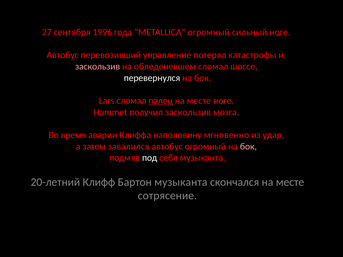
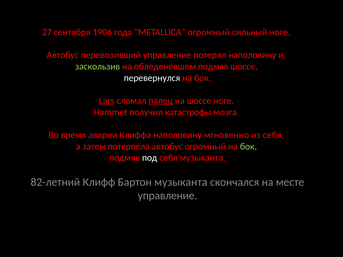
1996: 1996 -> 1906 (102, 32)
потерял катастрофы: катастрофы -> наполовину (252, 55)
заскользив colour: pink -> light green (98, 67)
обледеневшем сломал: сломал -> подмяв (213, 67)
Lars underline: none -> present (107, 101)
месте: месте -> шоссе (199, 101)
получил заскользив: заскользив -> катастрофы (188, 112)
из удар: удар -> себя (273, 135)
завалился: завалился -> потерпела (129, 147)
бок colour: pink -> light green (248, 147)
20-летний: 20-летний -> 82-летний (55, 182)
сотрясение: сотрясение -> управление (167, 196)
